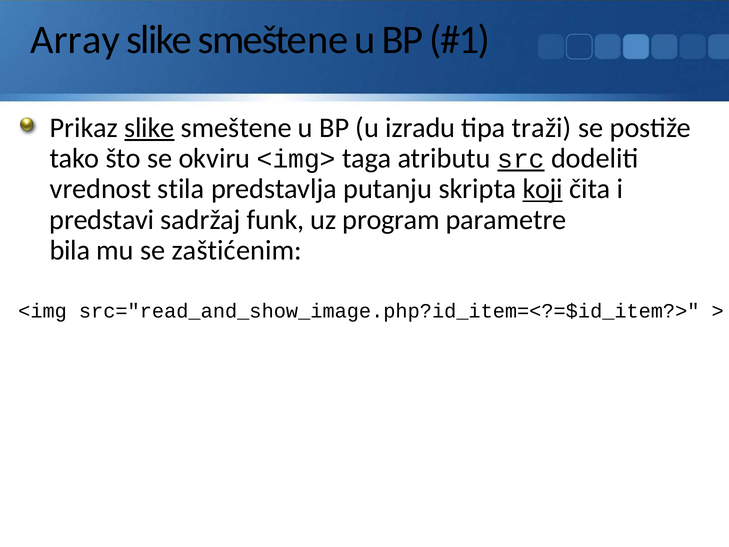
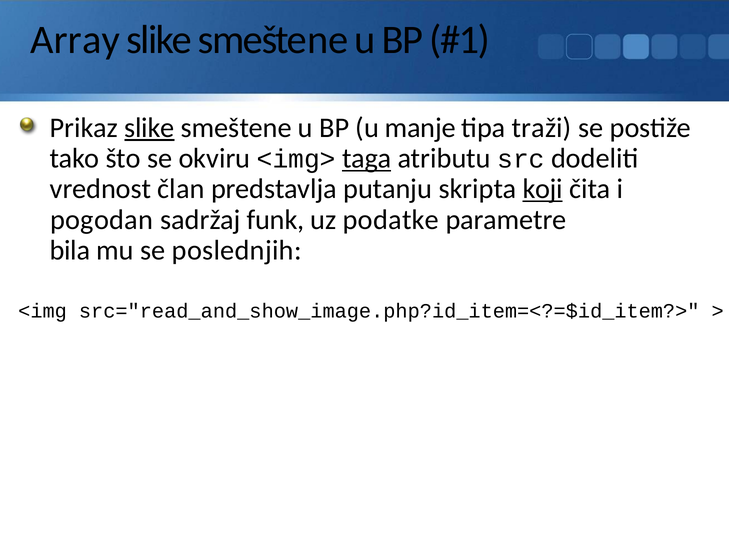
izradu: izradu -> manje (420, 128)
taga underline: none -> present (367, 158)
src underline: present -> none (521, 159)
stila: stila -> član (181, 189)
predstavi: predstavi -> pogodan (102, 220)
program: program -> podatke (391, 220)
zaštićenim: zaštićenim -> poslednjih (237, 250)
